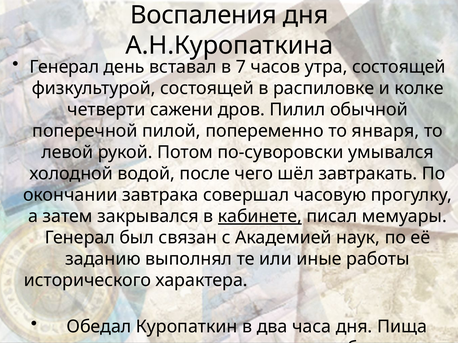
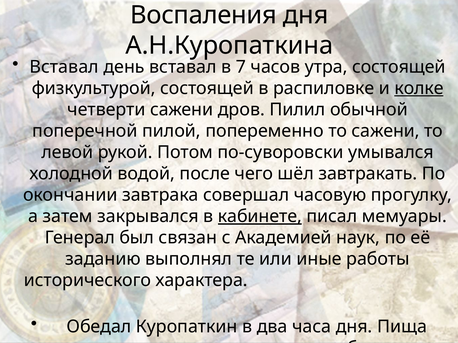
Генерал: Генерал -> Вставал (64, 67)
колке underline: none -> present (419, 88)
то января: января -> сажени (386, 131)
